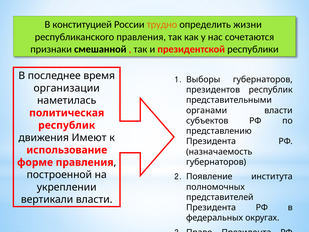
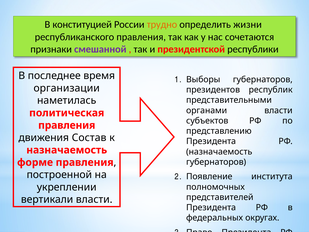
смешанной colour: black -> purple (100, 49)
республик: республик -> правления (67, 125)
Имеют: Имеют -> Состав (89, 138)
использование: использование -> назначаемость (67, 150)
